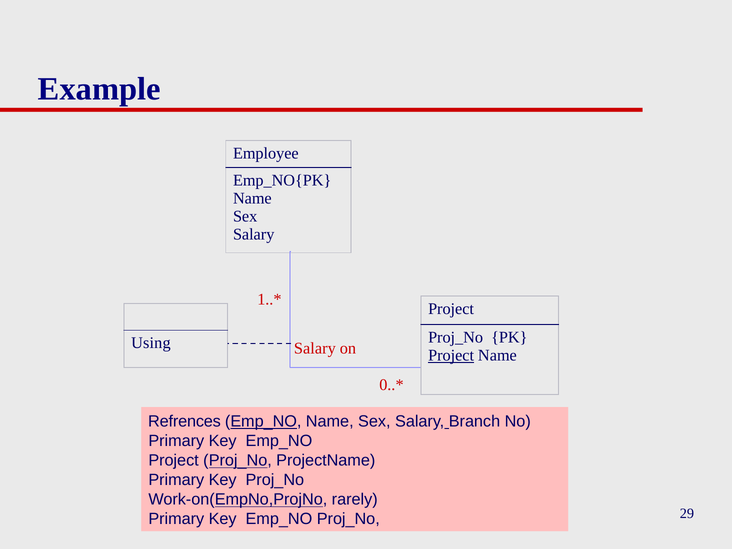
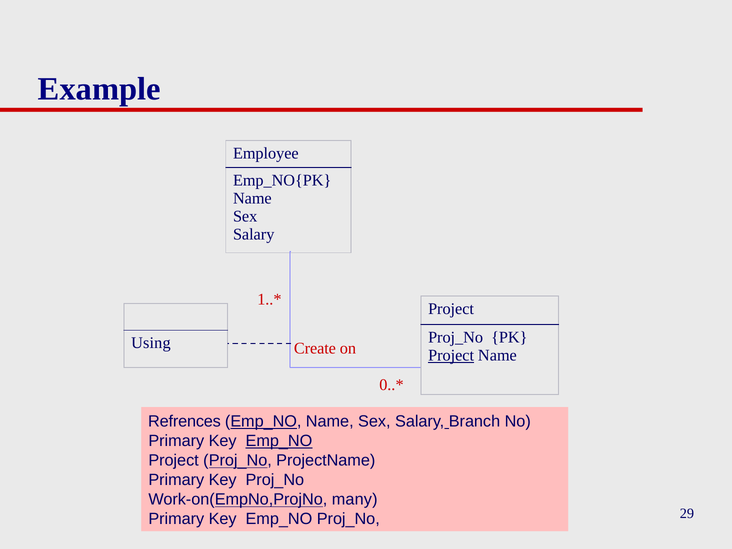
Salary: Salary -> Create (315, 348)
Emp_NO underline: none -> present (279, 441)
rarely: rarely -> many (355, 500)
